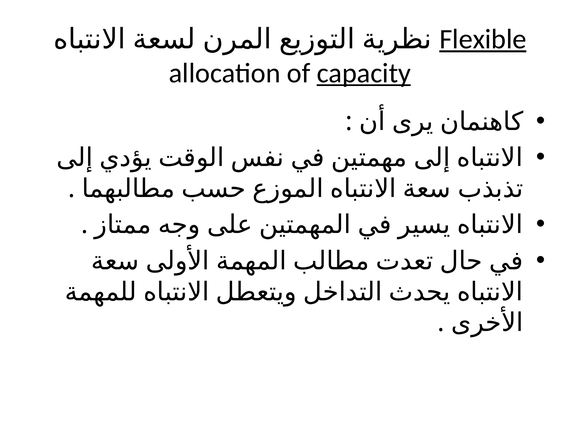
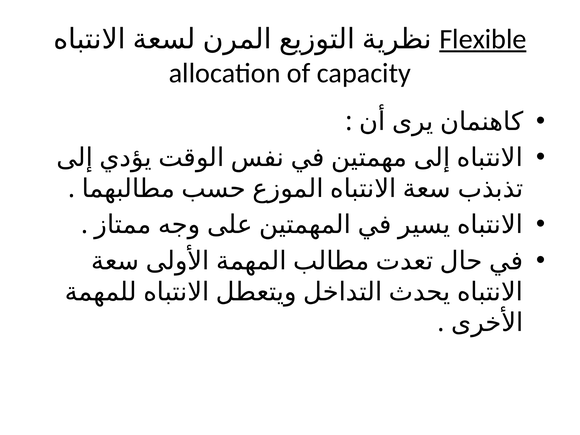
capacity underline: present -> none (364, 73)
